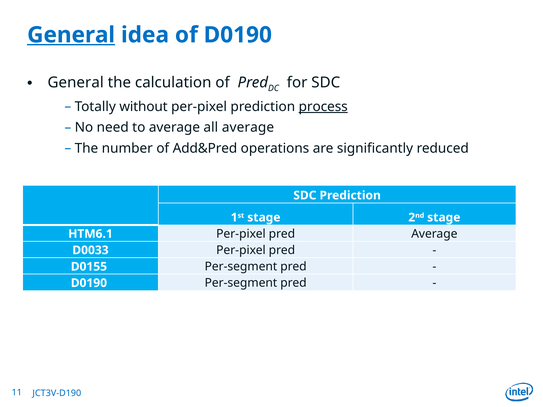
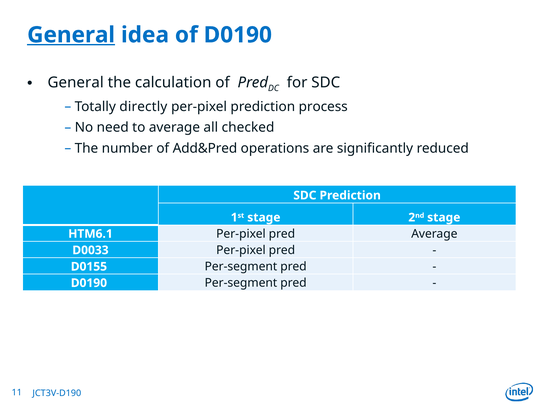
without: without -> directly (143, 107)
process underline: present -> none (323, 107)
all average: average -> checked (248, 127)
